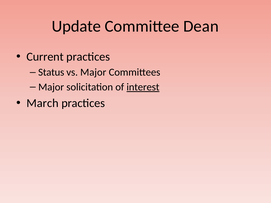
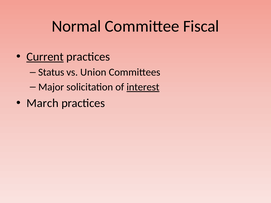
Update: Update -> Normal (76, 26)
Dean: Dean -> Fiscal (201, 26)
Current underline: none -> present (45, 57)
vs Major: Major -> Union (93, 72)
